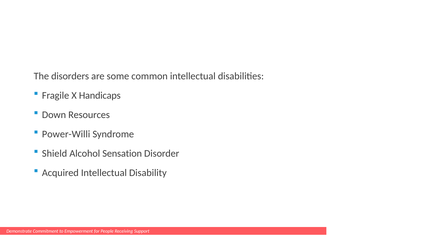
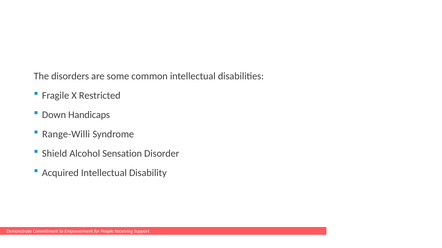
Handicaps: Handicaps -> Restricted (100, 96)
Resources: Resources -> Handicaps (89, 115)
Power-Willi: Power-Willi -> Range-Willi (66, 134)
